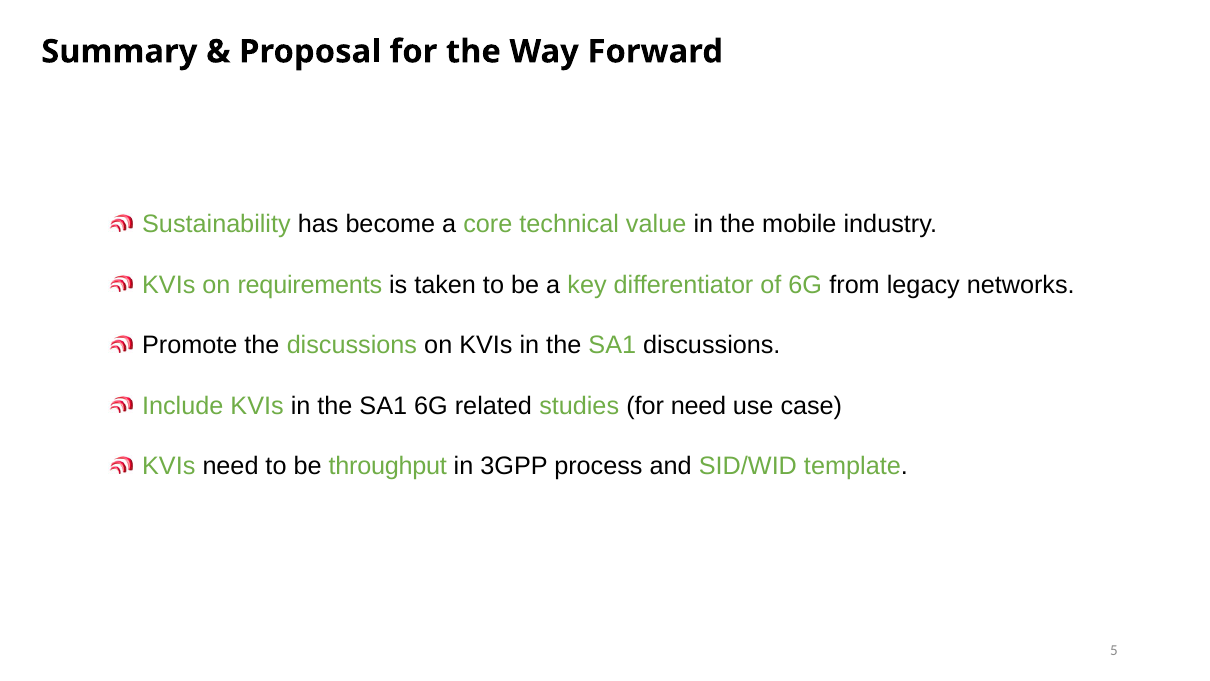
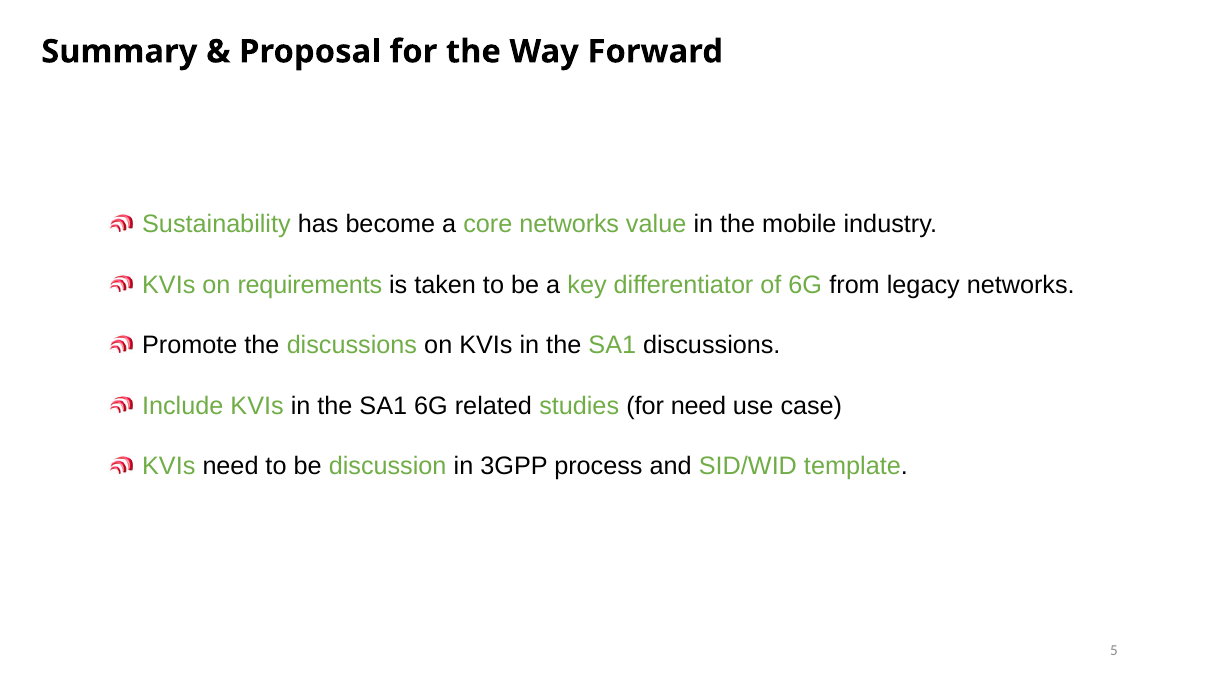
core technical: technical -> networks (569, 224)
throughput: throughput -> discussion (388, 466)
